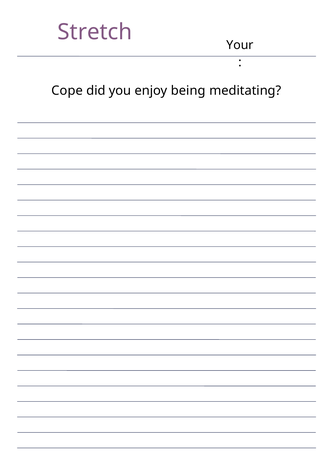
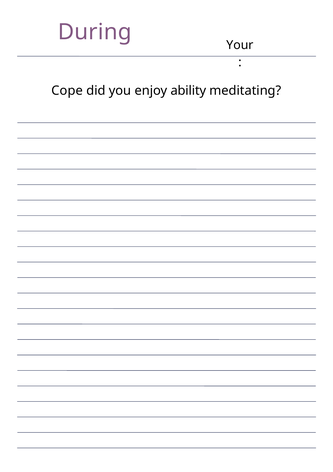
Stretch: Stretch -> During (95, 32)
being: being -> ability (188, 91)
